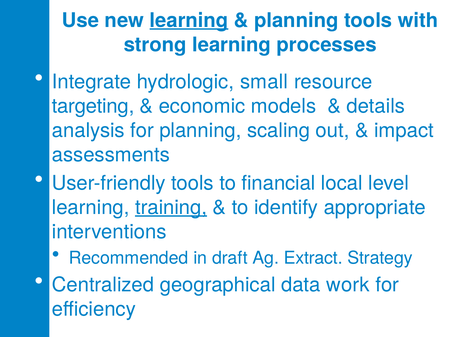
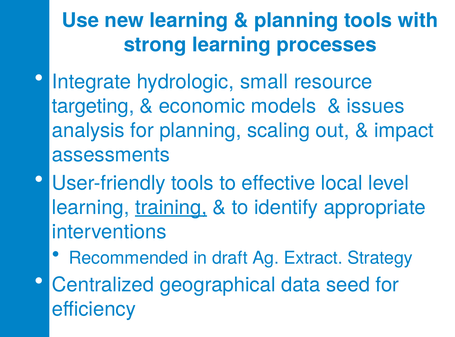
learning underline: present -> none (189, 20)
details: details -> issues (376, 106)
financial: financial -> effective (279, 183)
work: work -> seed (348, 285)
